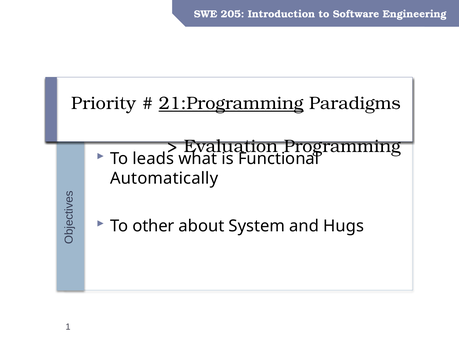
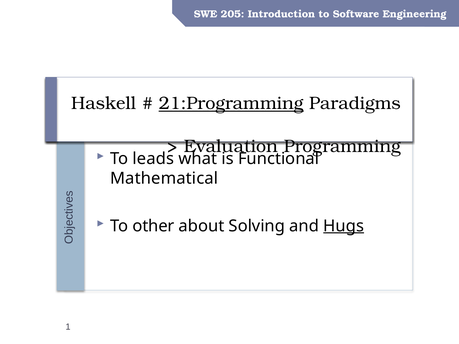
Priority: Priority -> Haskell (104, 104)
Automatically: Automatically -> Mathematical (164, 179)
System: System -> Solving (257, 226)
Hugs underline: none -> present (344, 226)
